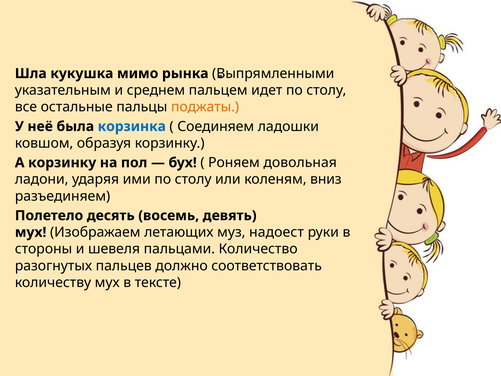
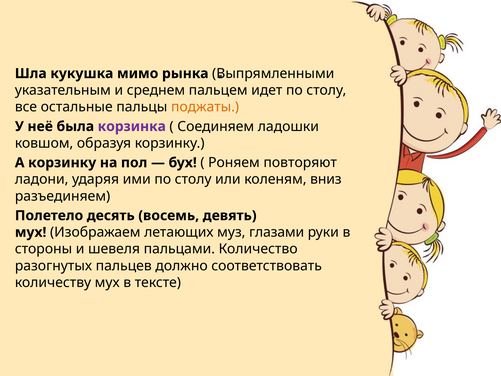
корзинка colour: blue -> purple (132, 126)
довольная: довольная -> повторяют (300, 163)
надоест: надоест -> глазами (277, 232)
